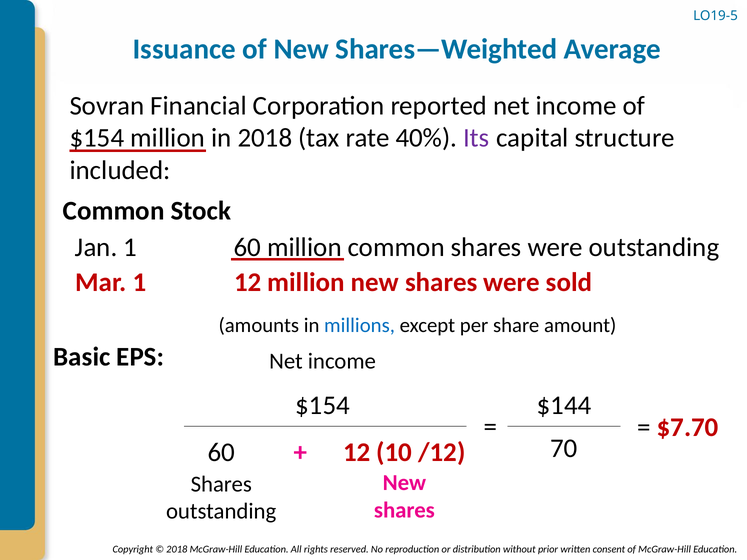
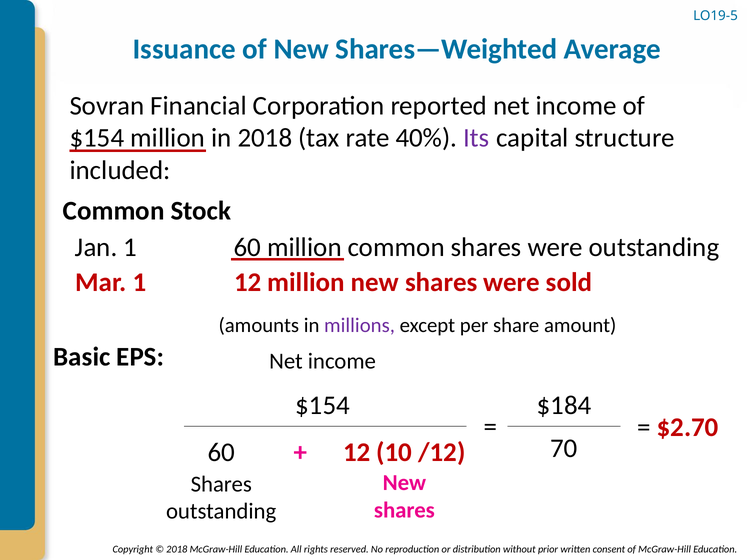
millions colour: blue -> purple (360, 325)
$144: $144 -> $184 (564, 406)
$7.70: $7.70 -> $2.70 (688, 428)
